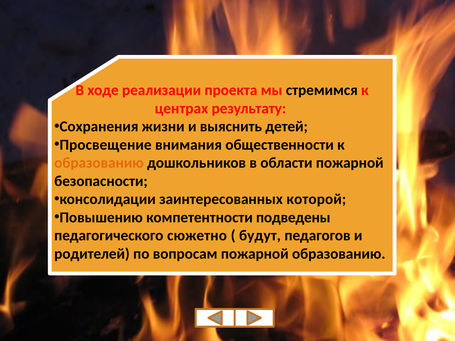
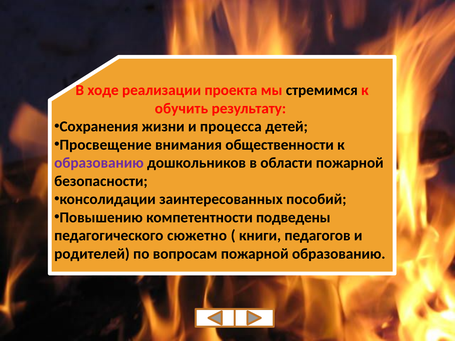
центрах: центрах -> обучить (181, 108)
выяснить: выяснить -> процесса (231, 127)
образованию colour: orange -> purple (99, 163)
которой: которой -> пособий (316, 199)
будут: будут -> книги (260, 236)
